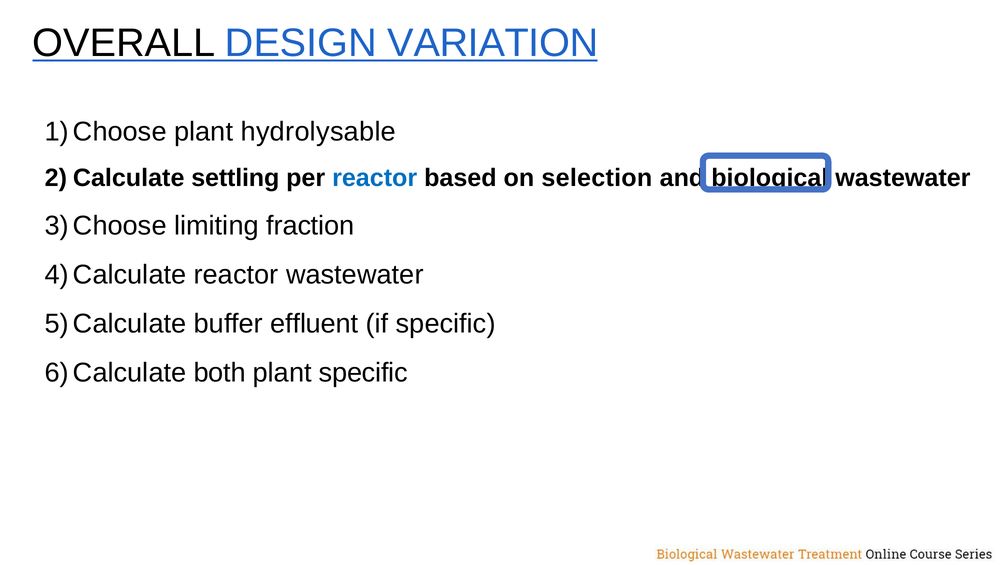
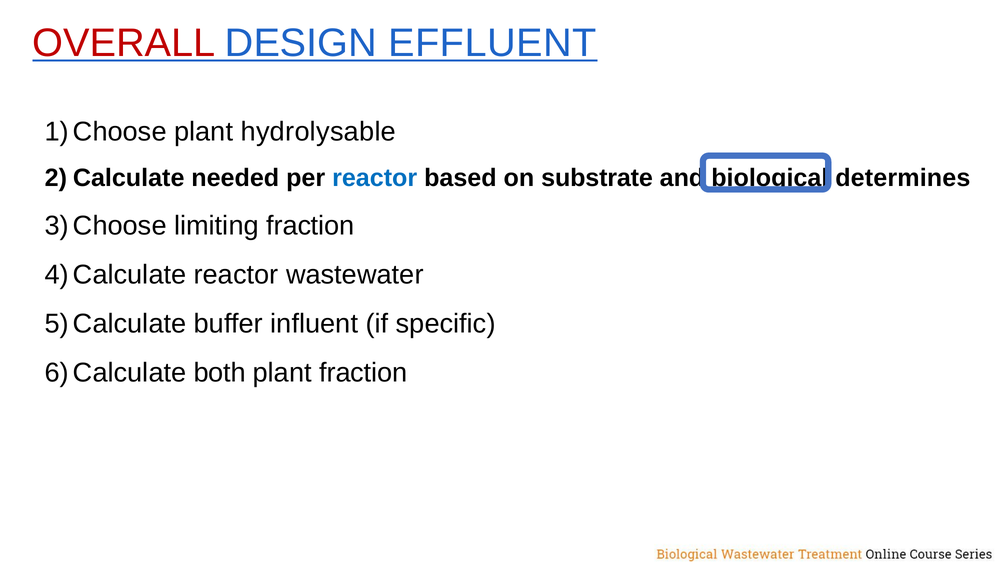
OVERALL colour: black -> red (124, 43)
VARIATION: VARIATION -> EFFLUENT (492, 43)
settling: settling -> needed (235, 178)
selection: selection -> substrate (597, 178)
wastewater: wastewater -> determines (903, 178)
effluent: effluent -> influent (314, 324)
plant specific: specific -> fraction (363, 373)
